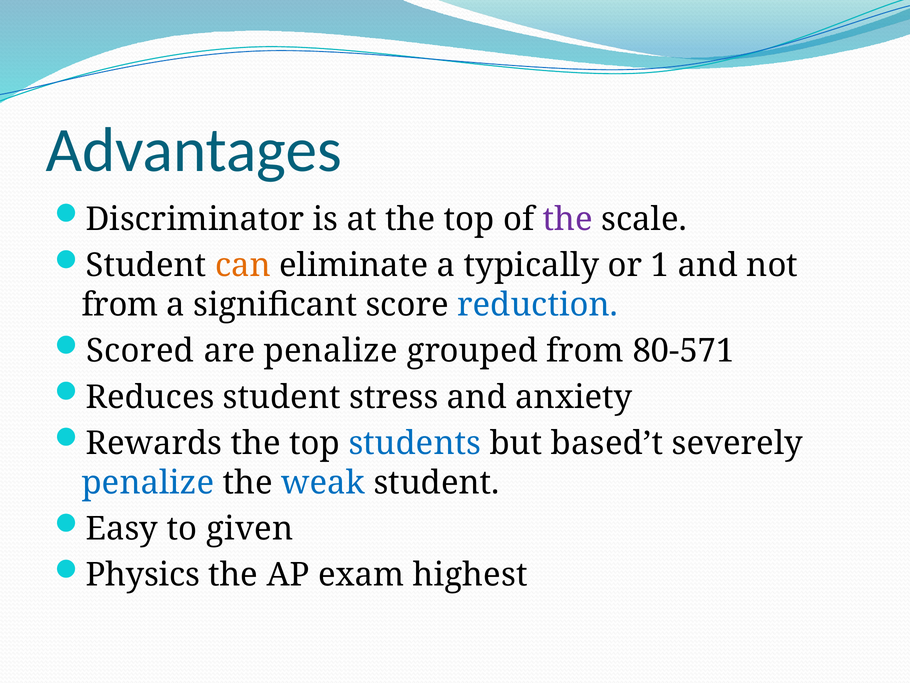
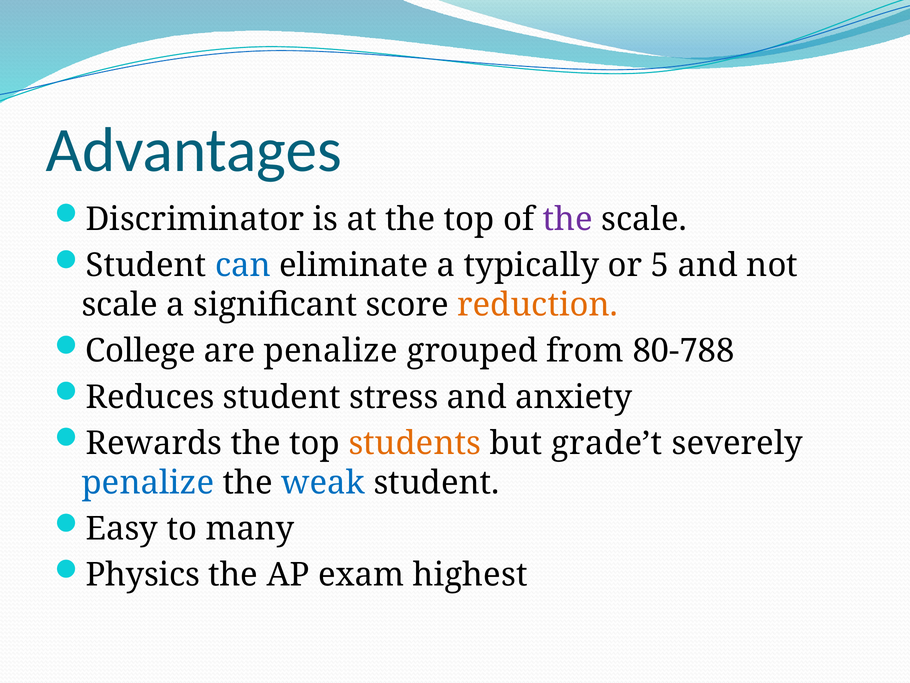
can colour: orange -> blue (243, 265)
1: 1 -> 5 (660, 265)
from: from -> scale (120, 305)
reduction colour: blue -> orange (538, 305)
Scored: Scored -> College (141, 351)
80-571: 80-571 -> 80-788 (684, 351)
students colour: blue -> orange (415, 443)
based’t: based’t -> grade’t (607, 443)
given: given -> many (250, 529)
